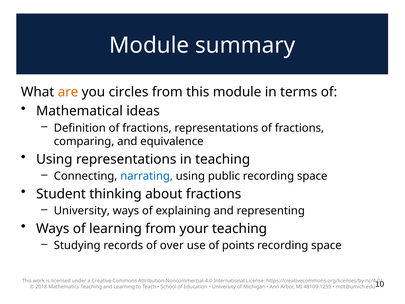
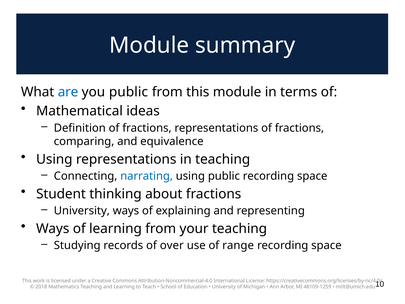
are colour: orange -> blue (68, 92)
you circles: circles -> public (128, 92)
points: points -> range (238, 245)
